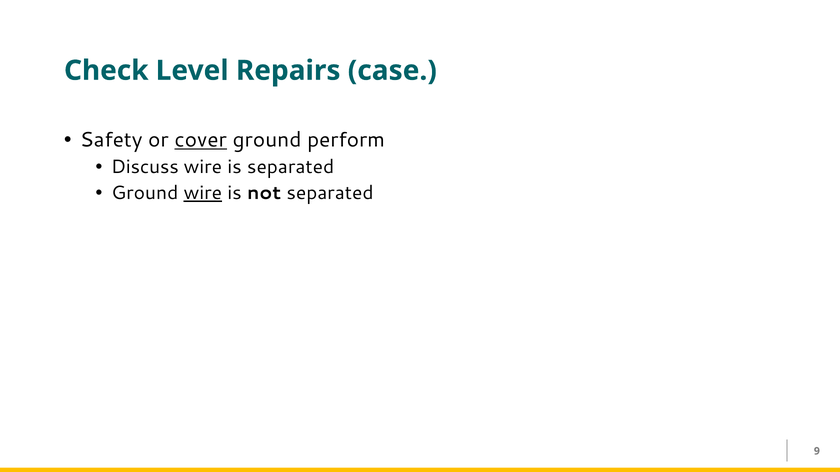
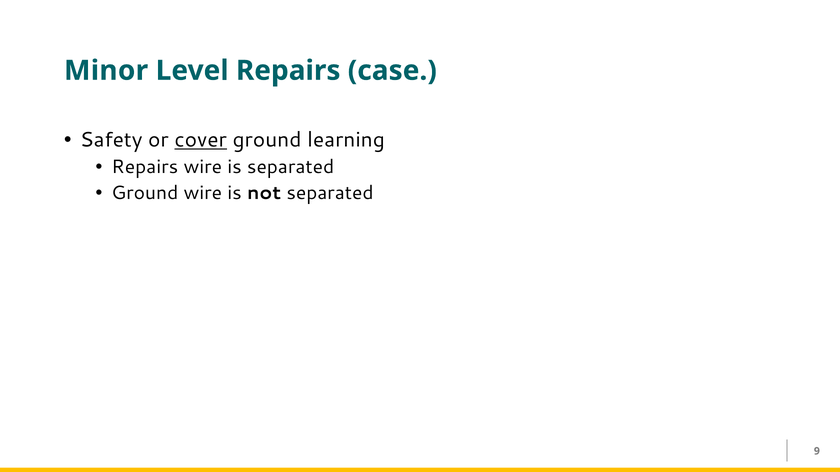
Check: Check -> Minor (106, 71)
perform: perform -> learning (346, 140)
Discuss: Discuss -> Repairs (145, 167)
wire underline: present -> none (203, 193)
